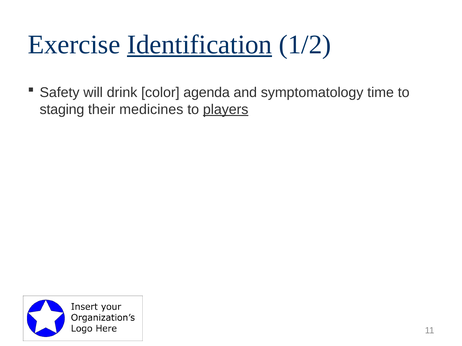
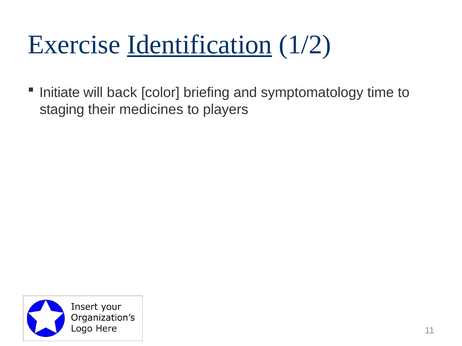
Safety: Safety -> Initiate (60, 93)
drink: drink -> back (122, 93)
agenda: agenda -> briefing (207, 93)
players underline: present -> none (226, 110)
